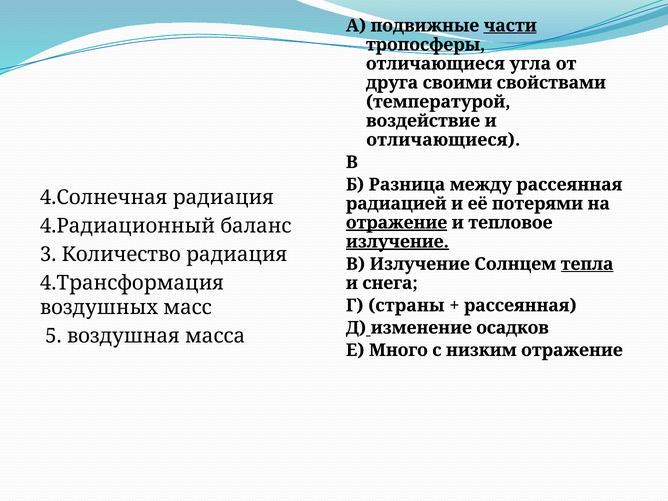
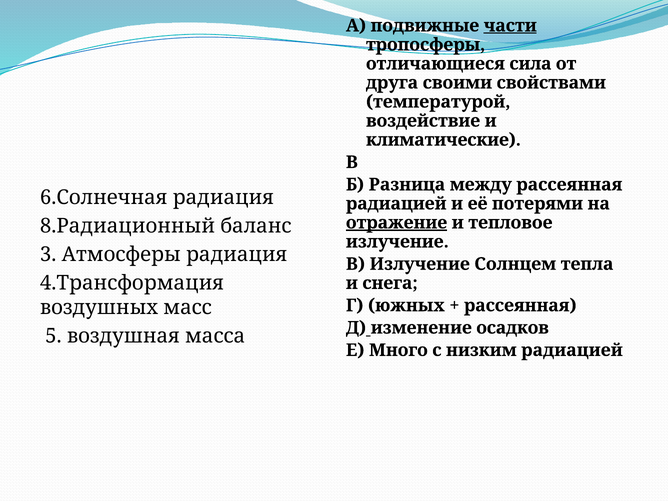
угла: угла -> сила (531, 64)
отличающиеся: отличающиеся -> климатические (443, 140)
4.Солнечная: 4.Солнечная -> 6.Солнечная (104, 197)
4.Радиационный: 4.Радиационный -> 8.Радиационный (128, 226)
излучение underline: present -> none (397, 242)
Количество: Количество -> Атмосферы (121, 254)
тепла underline: present -> none (587, 264)
страны: страны -> южных (406, 305)
низким отражение: отражение -> радиацией (572, 350)
